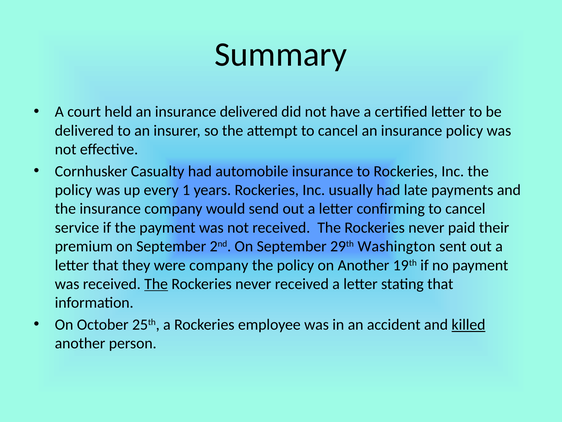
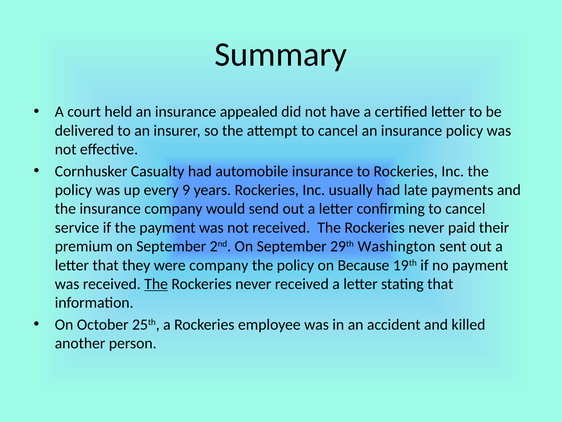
insurance delivered: delivered -> appealed (249, 112)
1: 1 -> 9 (186, 190)
on Another: Another -> Because (364, 265)
killed underline: present -> none (468, 324)
